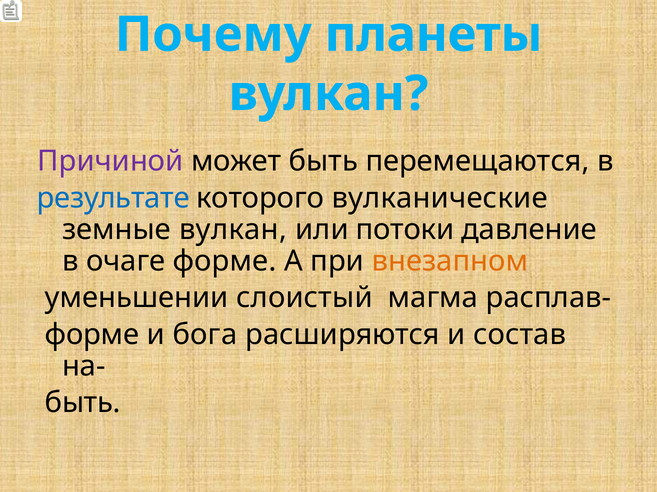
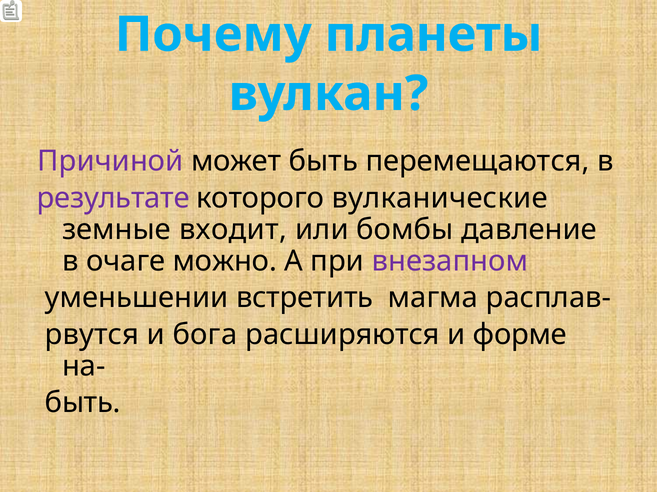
результате colour: blue -> purple (113, 198)
земные вулкан: вулкан -> входит (233, 230)
потоки: потоки -> бомбы (405, 230)
очаге форме: форме -> можно (225, 261)
внезапном colour: orange -> purple (450, 261)
слоистый: слоистый -> встретить (305, 298)
форме: форме -> рвутся (92, 335)
состав: состав -> форме (520, 335)
